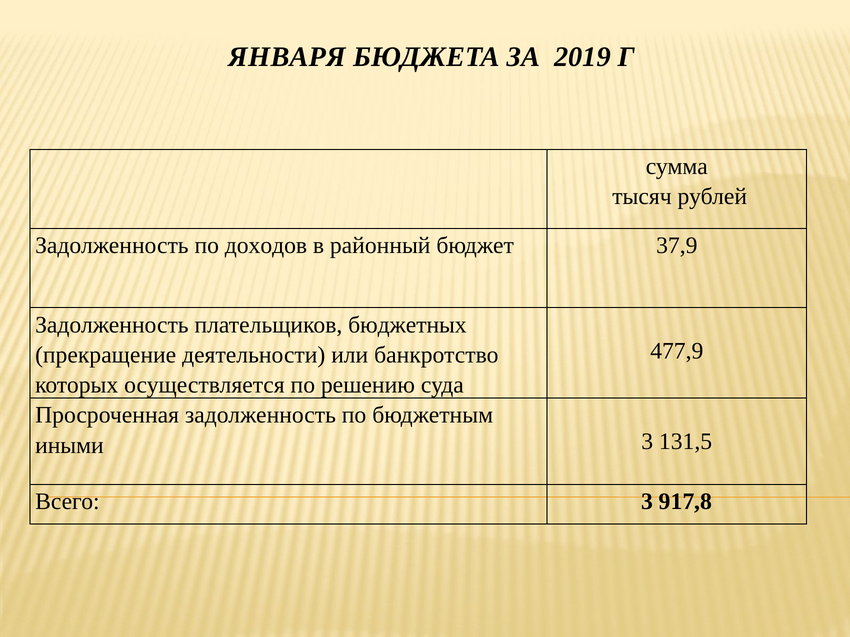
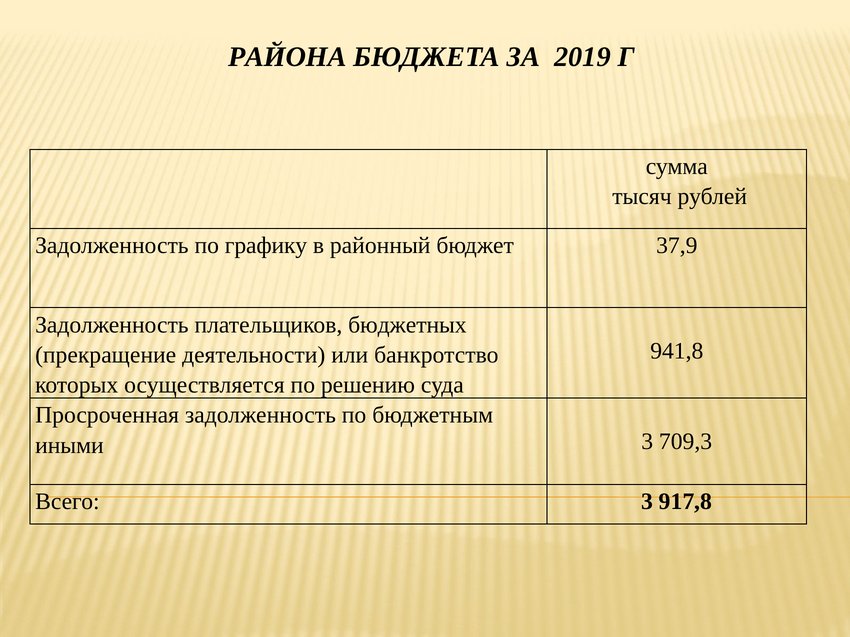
ЯНВАРЯ: ЯНВАРЯ -> РАЙОНА (287, 57)
доходов: доходов -> графику (266, 246)
477,9: 477,9 -> 941,8 (677, 351)
131,5: 131,5 -> 709,3 (686, 442)
